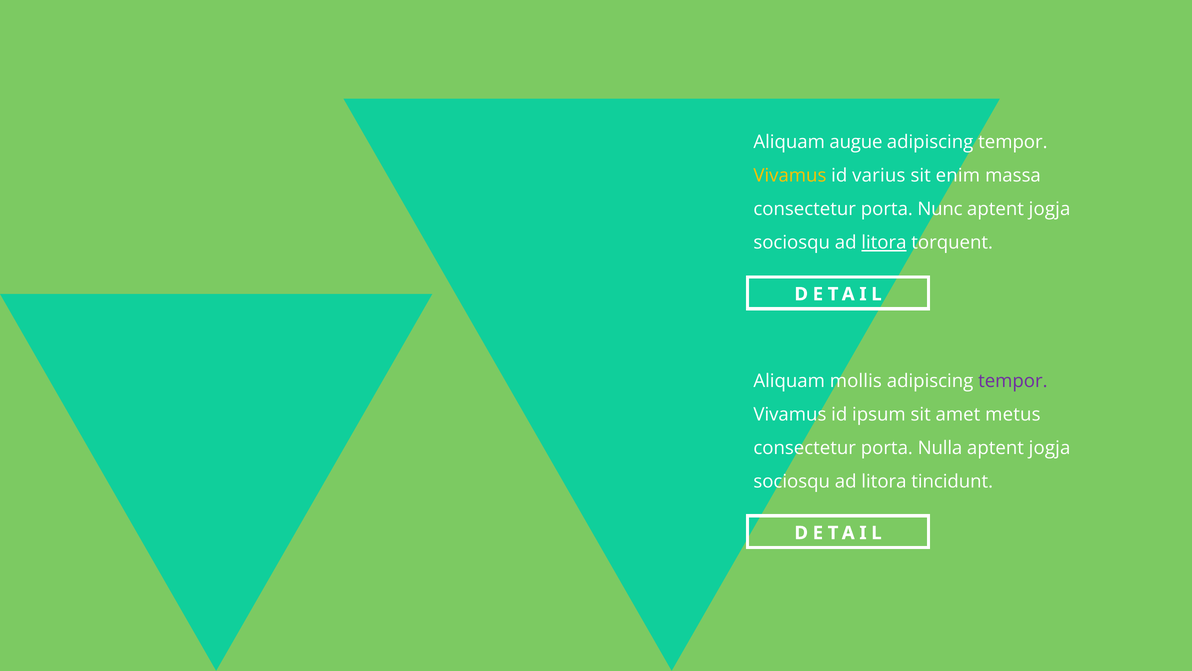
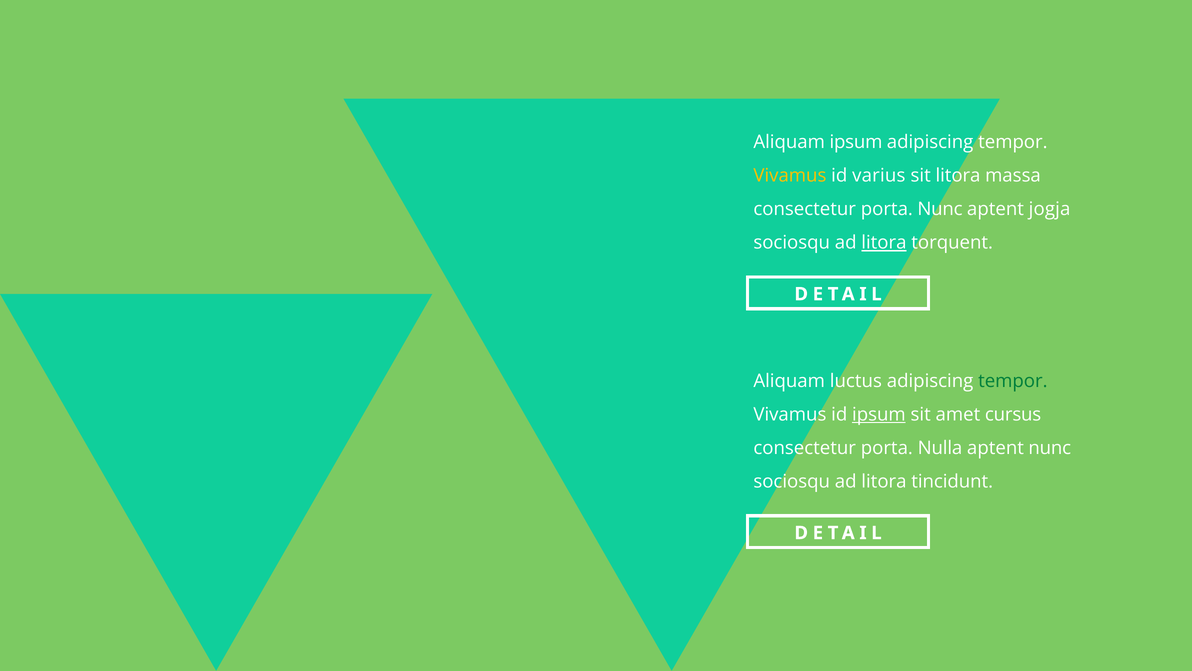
Aliquam augue: augue -> ipsum (856, 142)
sit enim: enim -> litora (958, 176)
mollis: mollis -> luctus (856, 381)
tempor colour: purple -> green (1013, 381)
ipsum underline: none -> present (879, 414)
metus: metus -> cursus (1013, 414)
jogja: jogja -> nunc (1050, 448)
